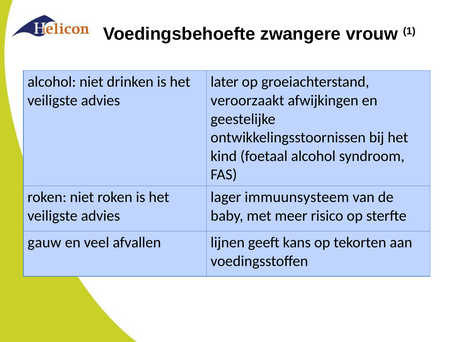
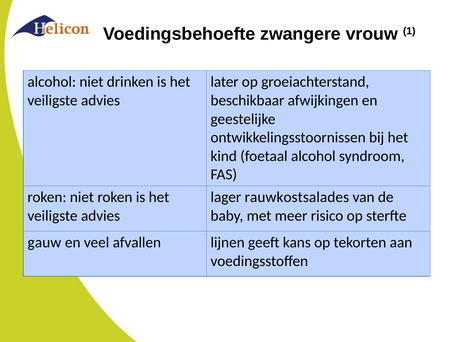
veroorzaakt: veroorzaakt -> beschikbaar (247, 100)
immuunsysteem: immuunsysteem -> rauwkostsalades (297, 197)
